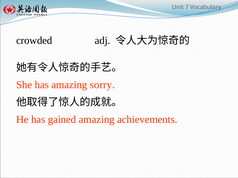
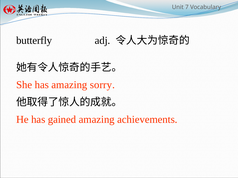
crowded: crowded -> butterfly (34, 41)
